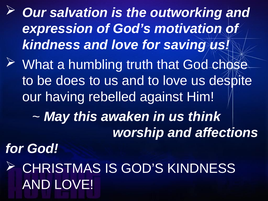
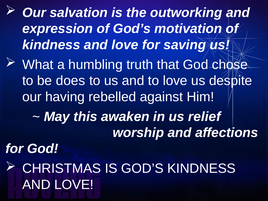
think: think -> relief (204, 117)
